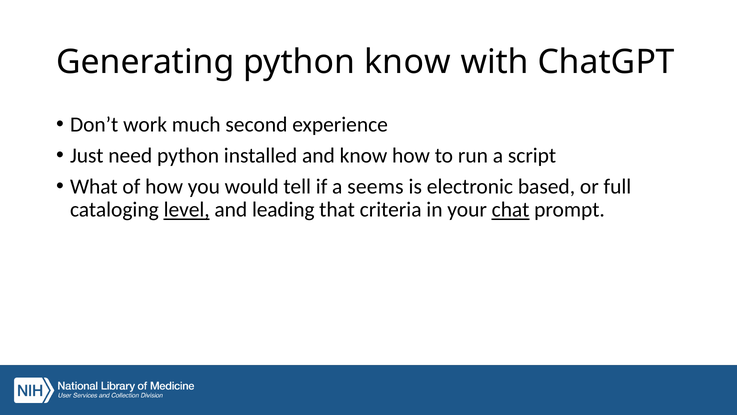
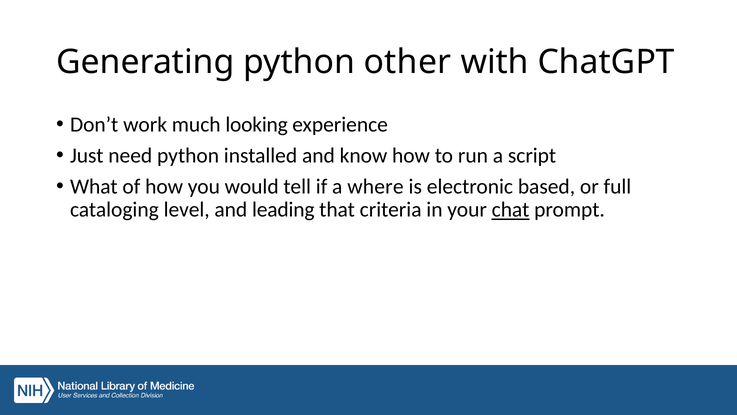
python know: know -> other (408, 62)
second: second -> looking (257, 125)
seems: seems -> where (375, 186)
level underline: present -> none (187, 210)
